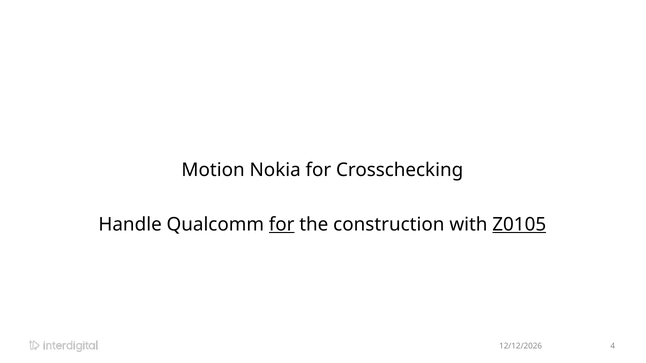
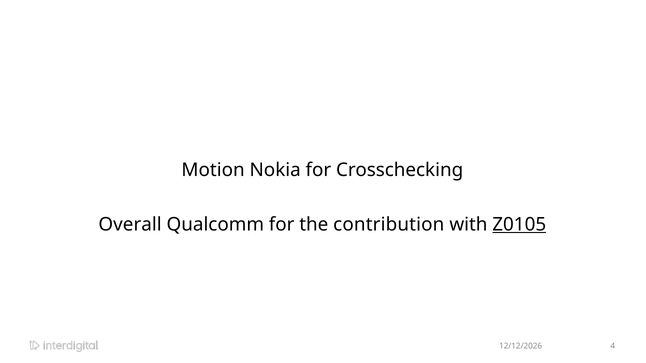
Handle: Handle -> Overall (130, 225)
for underline: present -> none (282, 225)
construction: construction -> contribution (389, 225)
